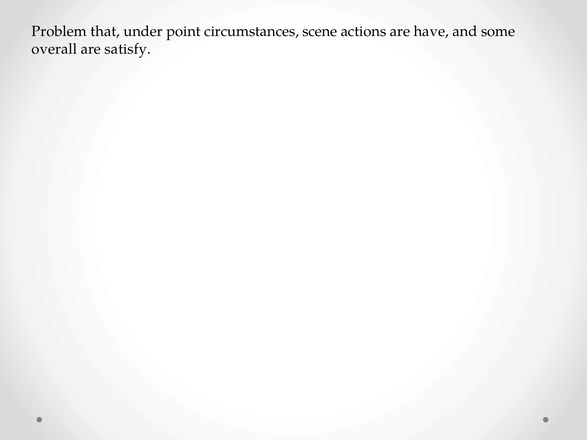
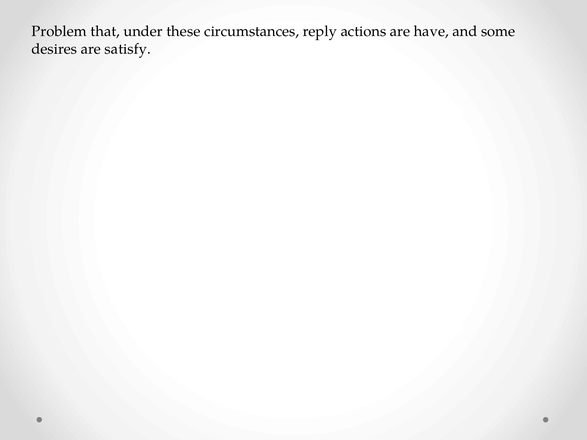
point: point -> these (183, 31)
scene: scene -> reply (320, 31)
overall: overall -> desires (54, 49)
